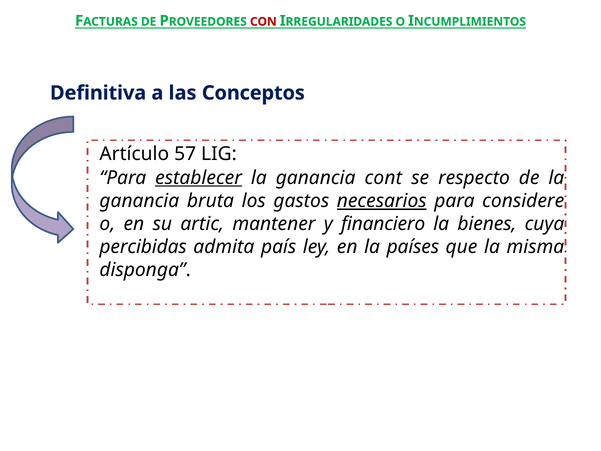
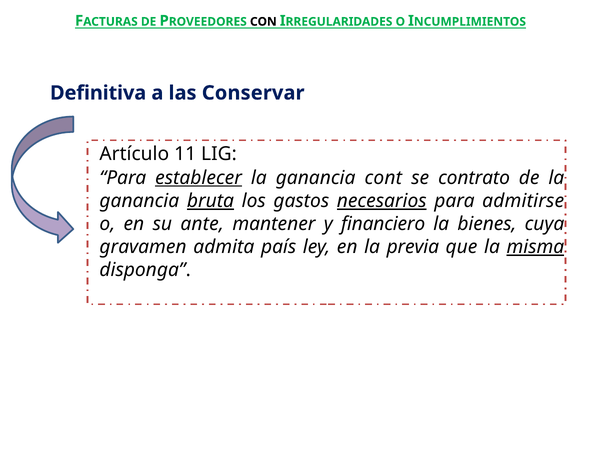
CON colour: red -> black (263, 22)
Conceptos: Conceptos -> Conservar (253, 93)
57: 57 -> 11 (185, 154)
respecto: respecto -> contrato (474, 178)
bruta underline: none -> present (210, 201)
considere: considere -> admitirse (523, 201)
artic: artic -> ante (202, 224)
percibidas: percibidas -> gravamen (143, 247)
países: países -> previa (413, 247)
misma underline: none -> present (535, 247)
